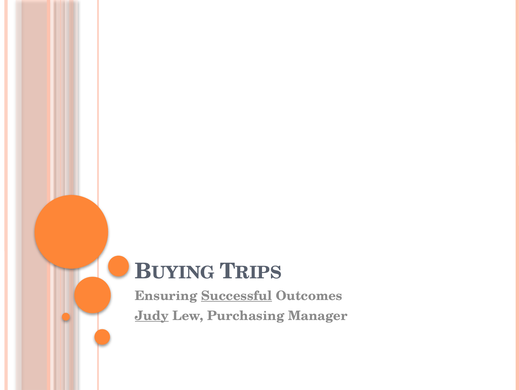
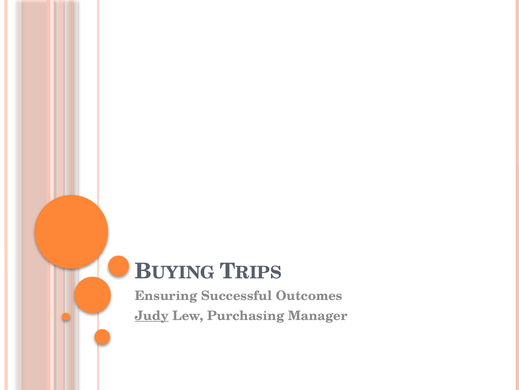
Successful underline: present -> none (237, 295)
